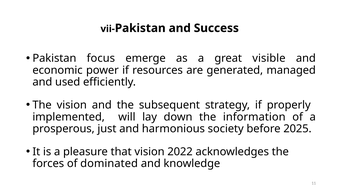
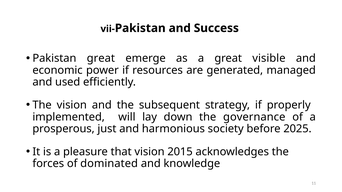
Pakistan focus: focus -> great (101, 58)
information: information -> governance (254, 117)
2022: 2022 -> 2015 (180, 152)
